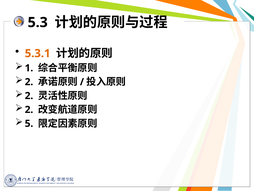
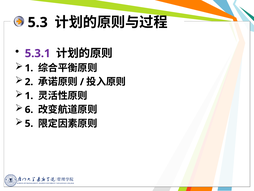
5.3.1 colour: orange -> purple (38, 53)
2: 2 -> 1 (29, 96)
2: 2 -> 6 (29, 109)
